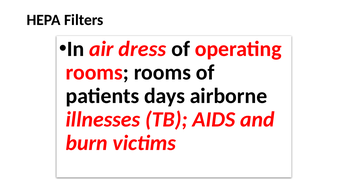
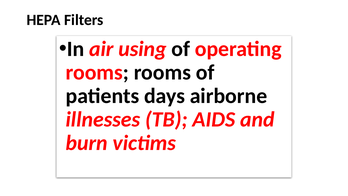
dress: dress -> using (142, 49)
